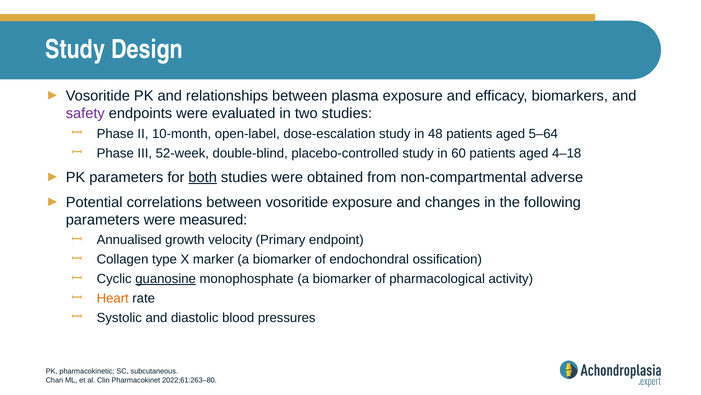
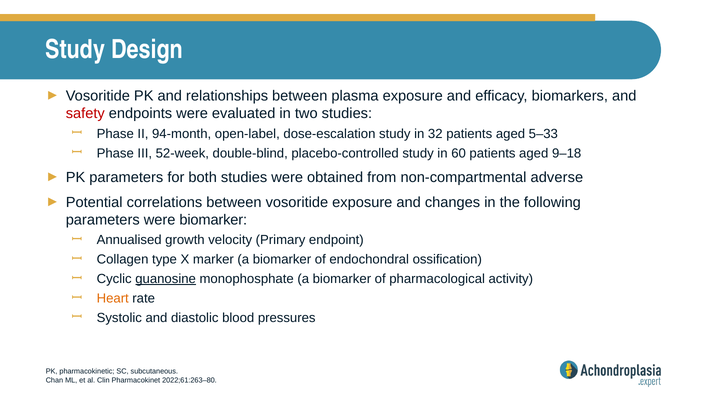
safety colour: purple -> red (85, 113)
10-month: 10-month -> 94-month (182, 134)
48: 48 -> 32 (435, 134)
5–64: 5–64 -> 5–33 (543, 134)
4–18: 4–18 -> 9–18 (567, 153)
both underline: present -> none (203, 177)
were measured: measured -> biomarker (213, 219)
